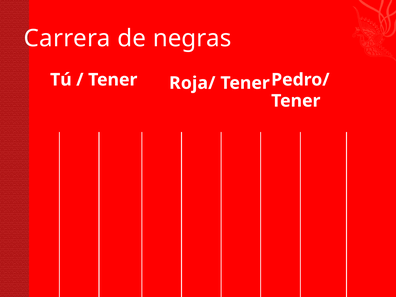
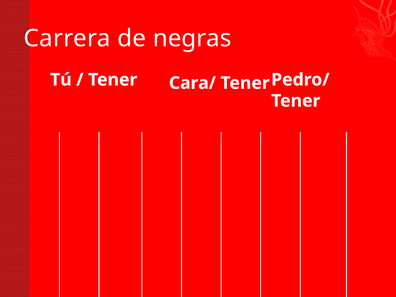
Roja/: Roja/ -> Cara/ (192, 83)
